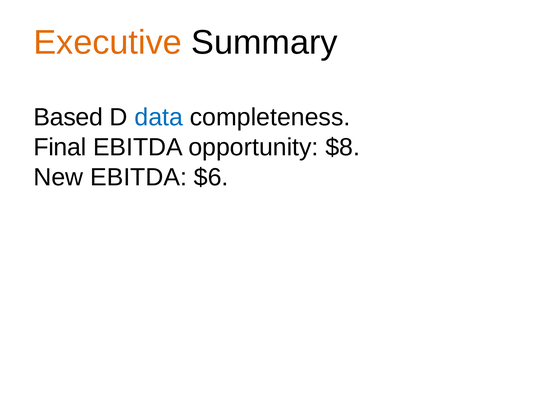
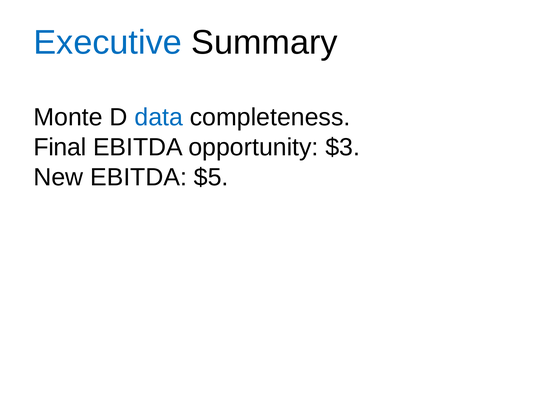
Executive colour: orange -> blue (108, 43)
Based: Based -> Monte (68, 117)
$8: $8 -> $3 (343, 147)
$6: $6 -> $5 (211, 177)
